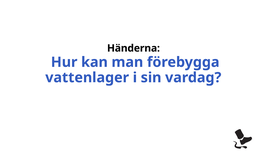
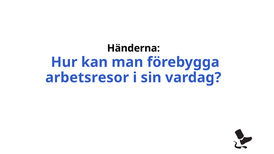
vattenlager: vattenlager -> arbetsresor (87, 78)
